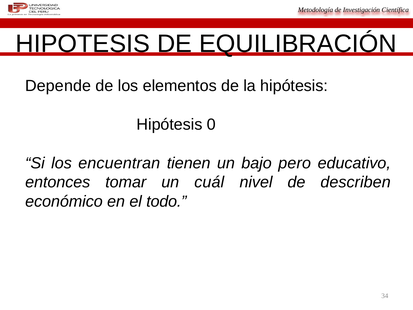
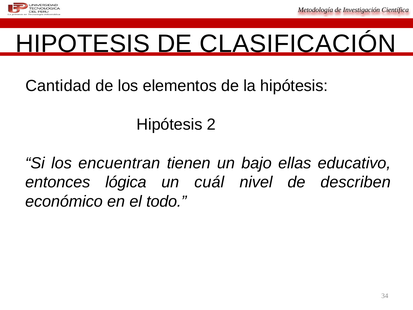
EQUILIBRACIÓN: EQUILIBRACIÓN -> CLASIFICACIÓN (298, 44)
Depende: Depende -> Cantidad (58, 86)
0: 0 -> 2 (211, 124)
pero: pero -> ellas (295, 163)
tomar: tomar -> lógica (126, 182)
